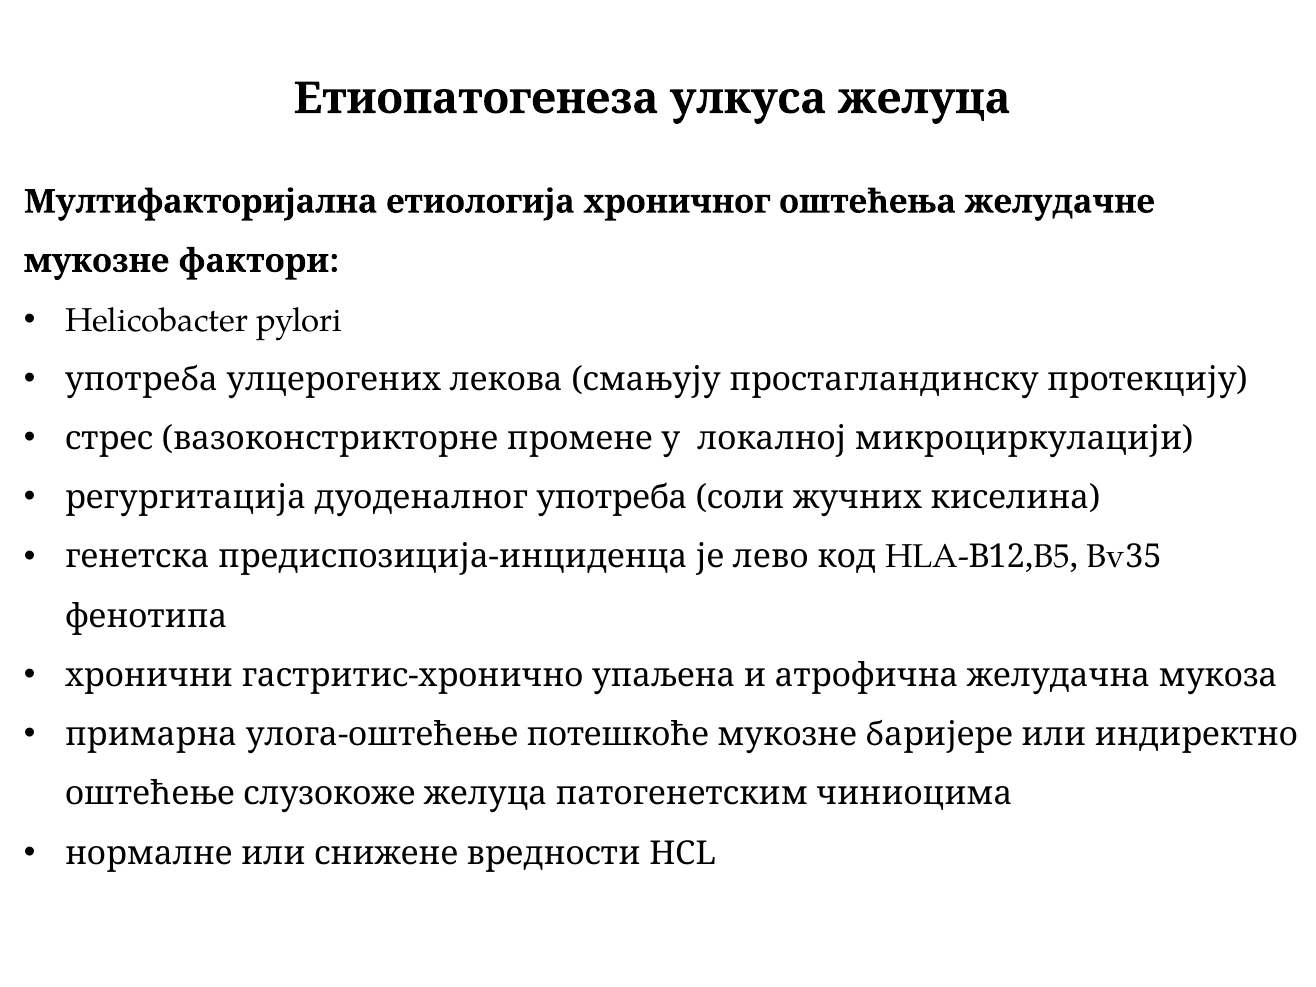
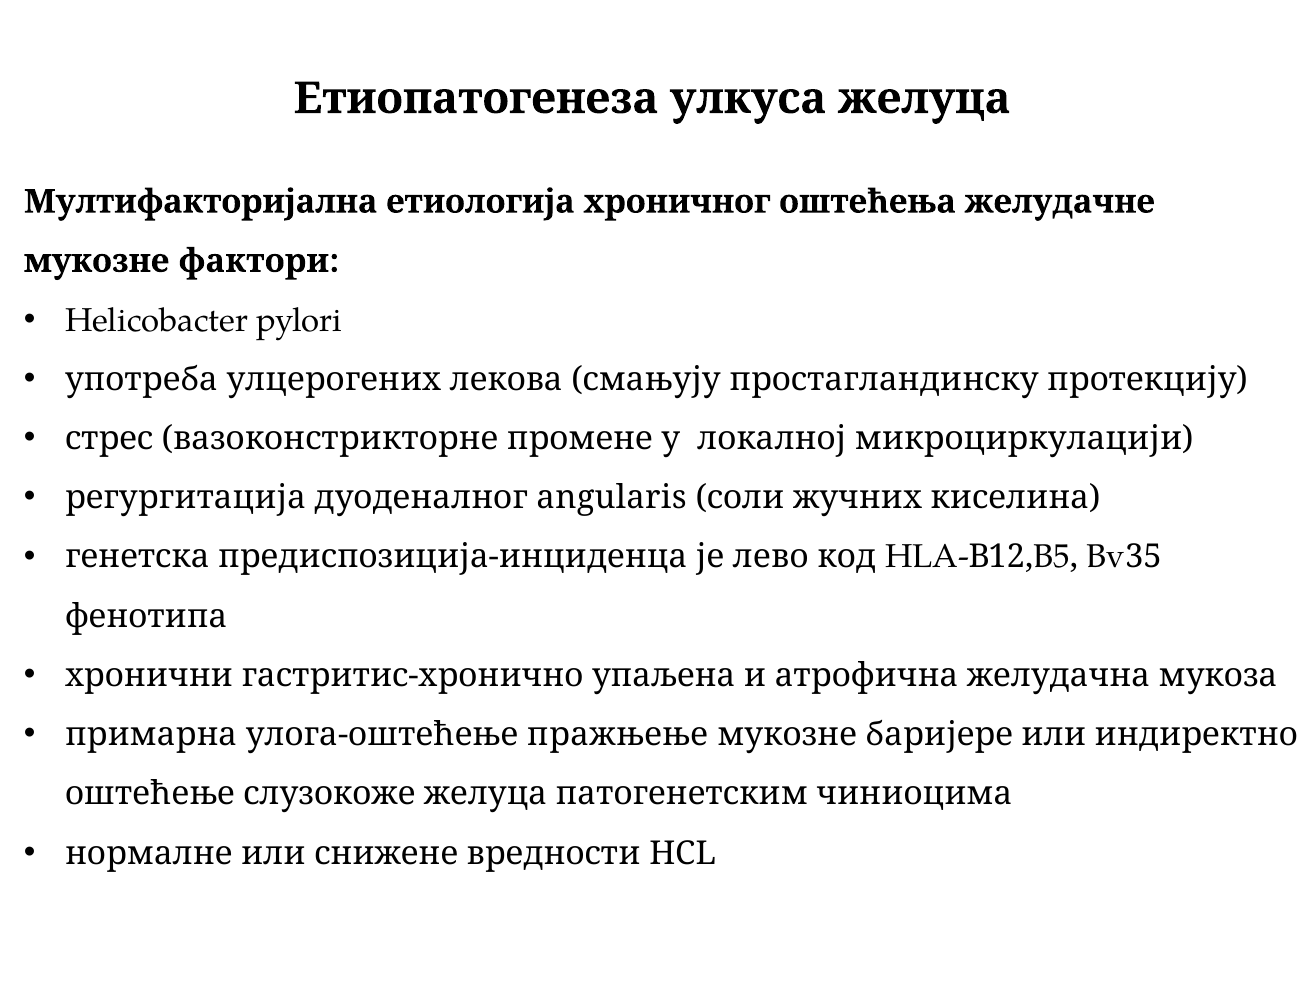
дуоденалног употреба: употреба -> angularis (612, 498)
потешкоће: потешкоће -> пражњење (618, 735)
